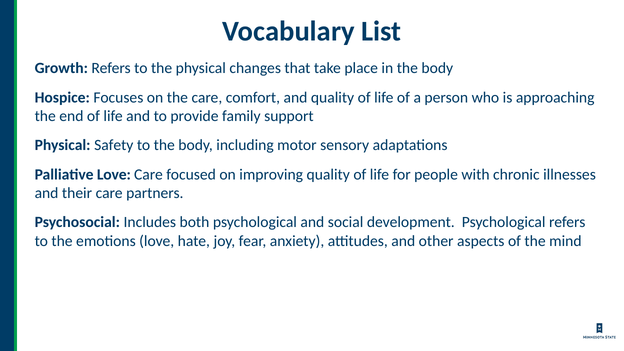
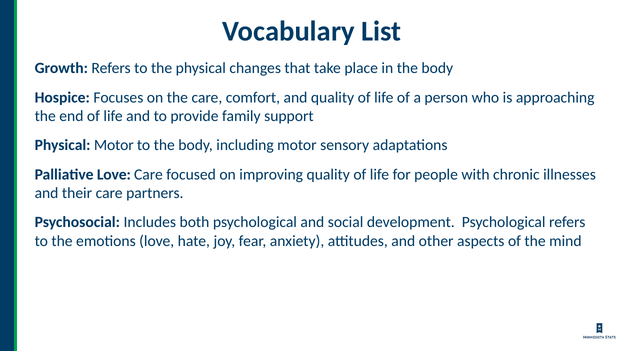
Physical Safety: Safety -> Motor (114, 145)
